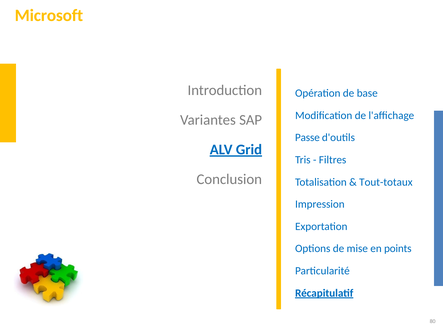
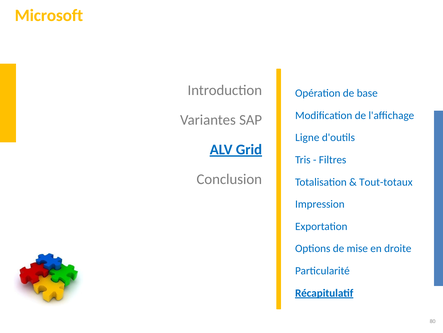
Passe: Passe -> Ligne (307, 137)
points: points -> droite (398, 248)
